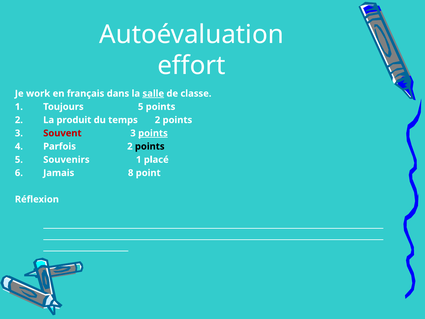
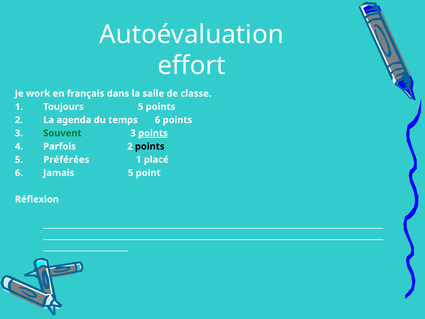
salle underline: present -> none (153, 93)
produit: produit -> agenda (74, 120)
temps 2: 2 -> 6 (157, 120)
Souvent colour: red -> green (62, 133)
Souvenirs: Souvenirs -> Préférées (66, 160)
Jamais 8: 8 -> 5 (131, 173)
